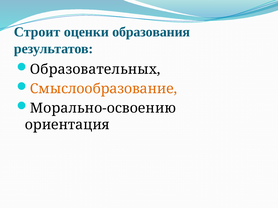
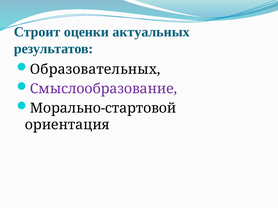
образования: образования -> актуальных (151, 32)
Смыслообразование colour: orange -> purple (104, 89)
Морально-освоению: Морально-освоению -> Морально-стартовой (103, 108)
